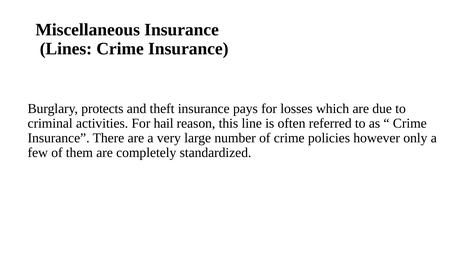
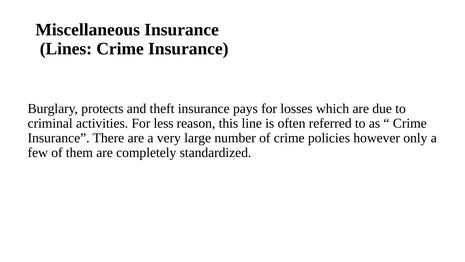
hail: hail -> less (164, 123)
